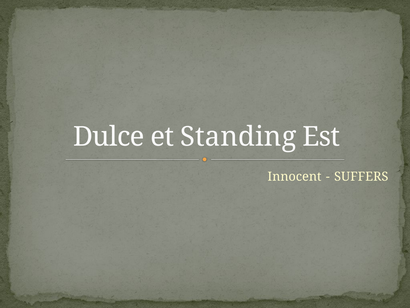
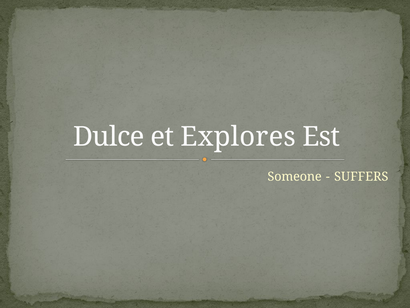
Standing: Standing -> Explores (238, 137)
Innocent: Innocent -> Someone (295, 176)
